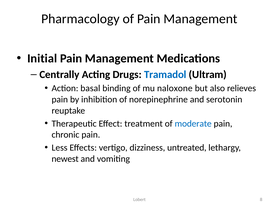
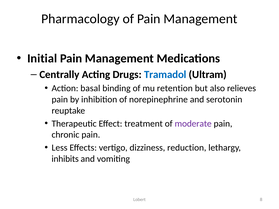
naloxone: naloxone -> retention (175, 88)
moderate colour: blue -> purple (193, 124)
untreated: untreated -> reduction (187, 148)
newest: newest -> inhibits (65, 159)
